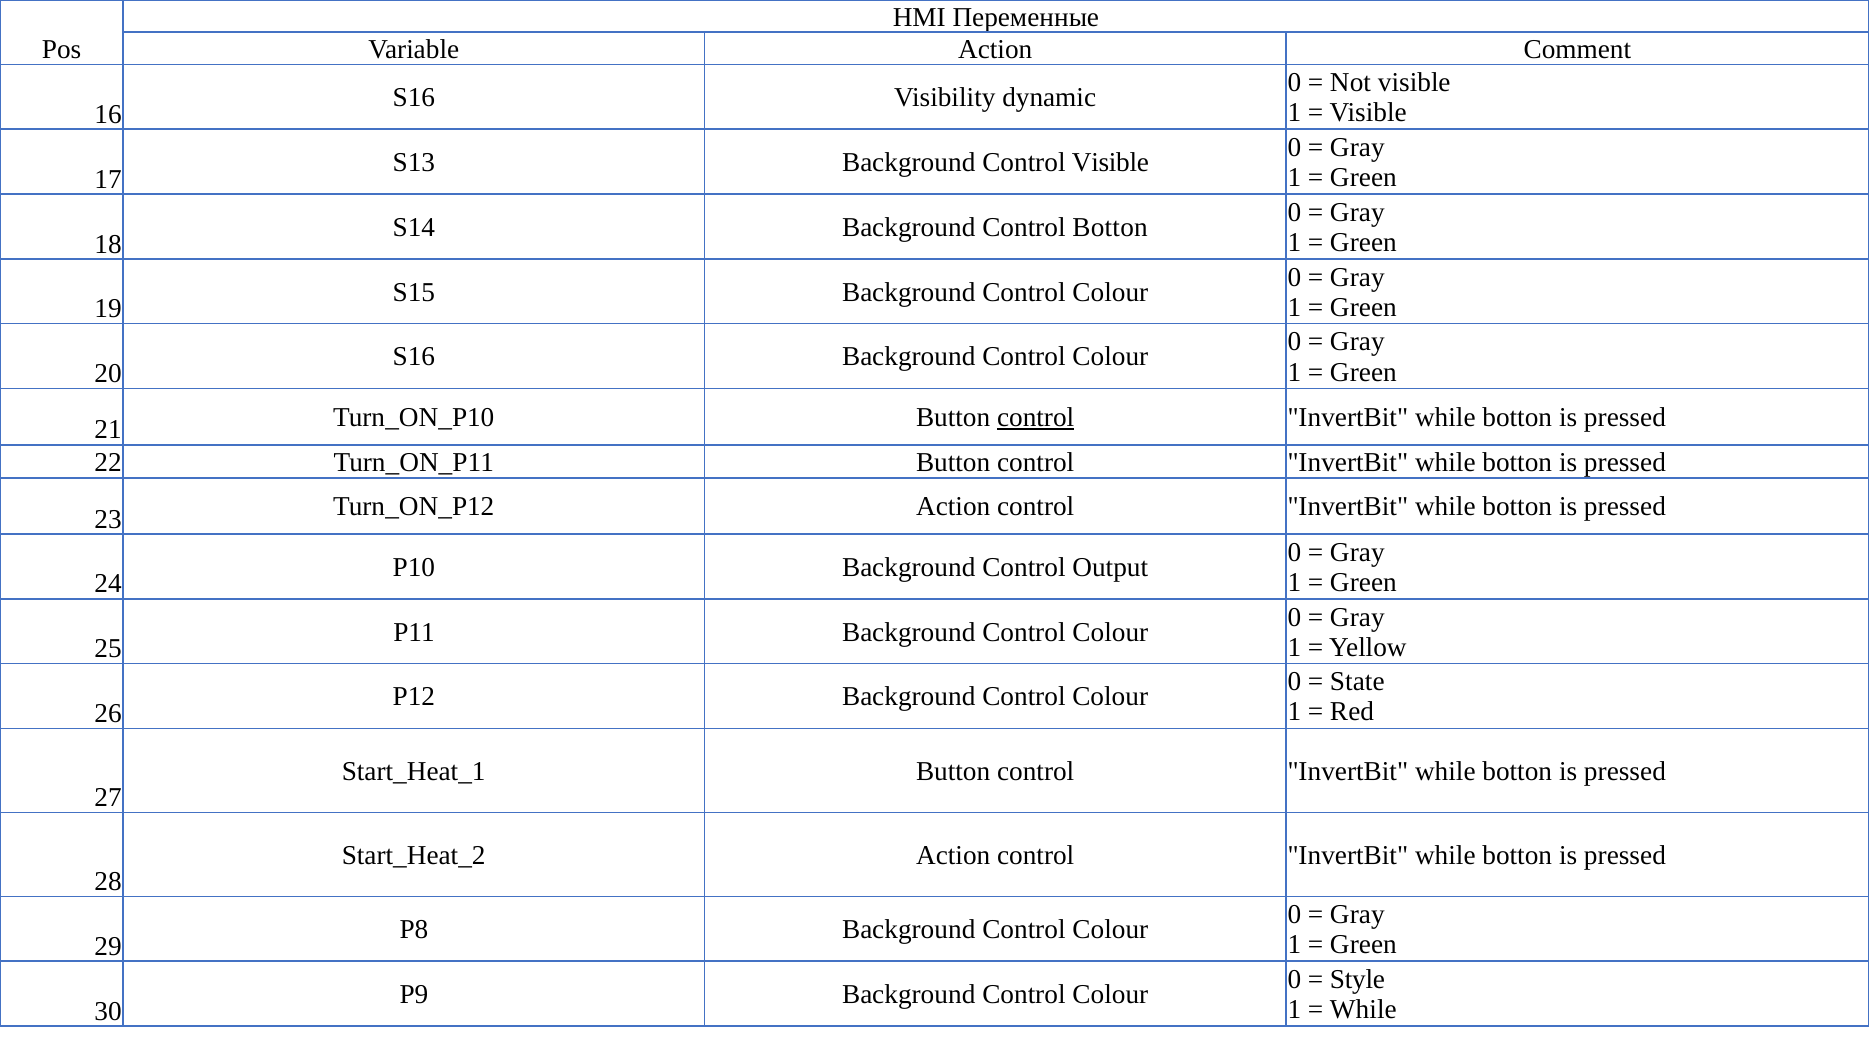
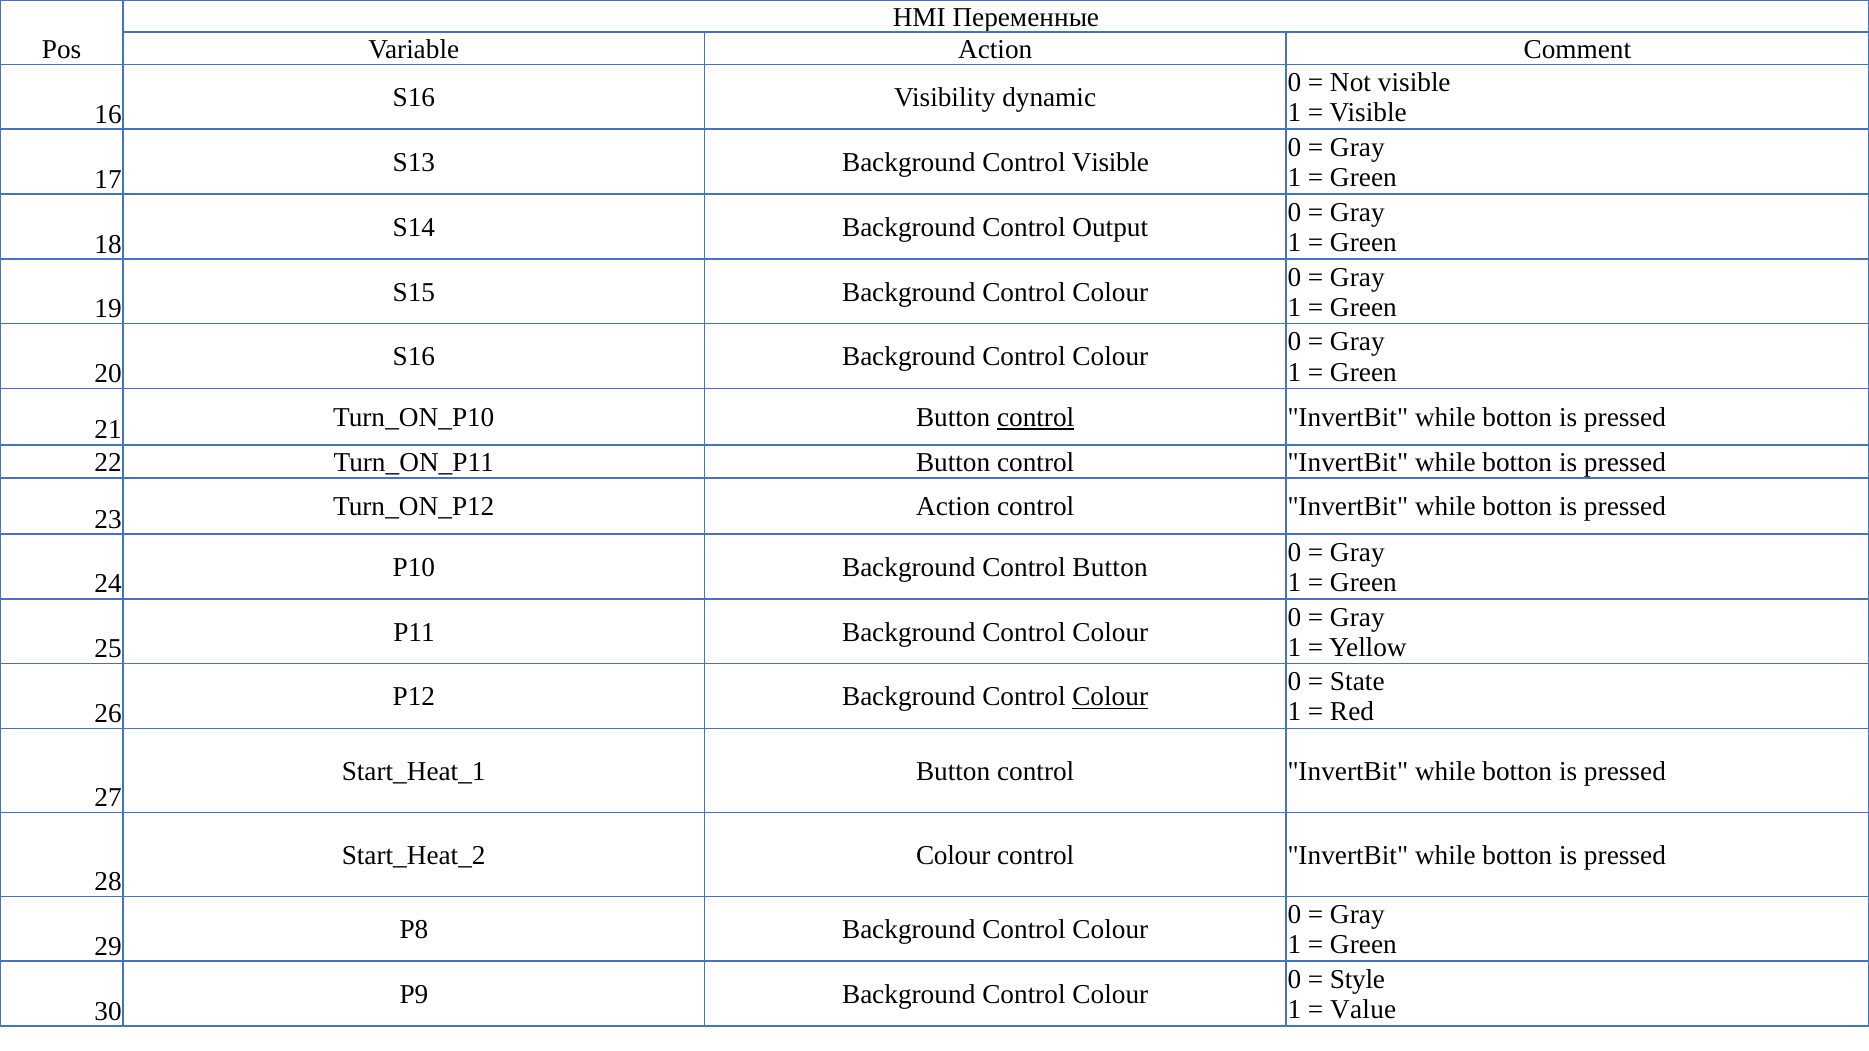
Control Botton: Botton -> Output (1110, 227)
Control Output: Output -> Button (1110, 568)
Colour underline: none -> present (1110, 697)
Action: Action -> Colour (953, 856)
While: While -> Value (1363, 1010)
